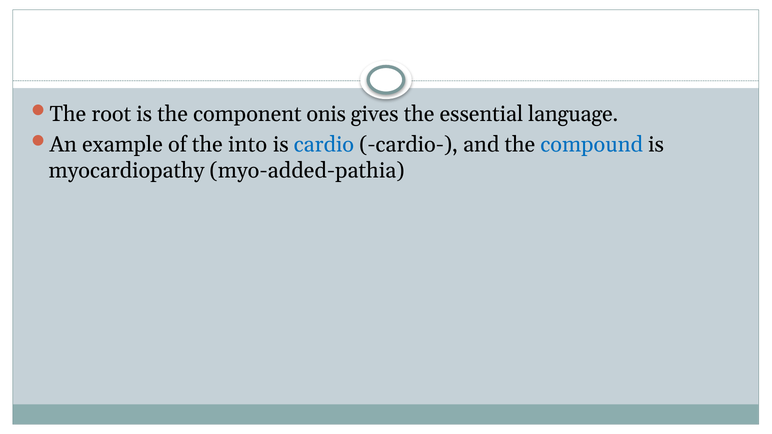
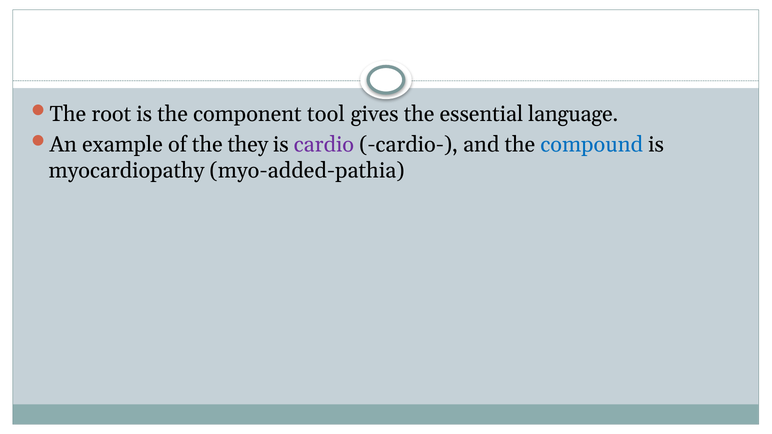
onis: onis -> tool (326, 114)
into: into -> they (248, 145)
cardio colour: blue -> purple (324, 145)
